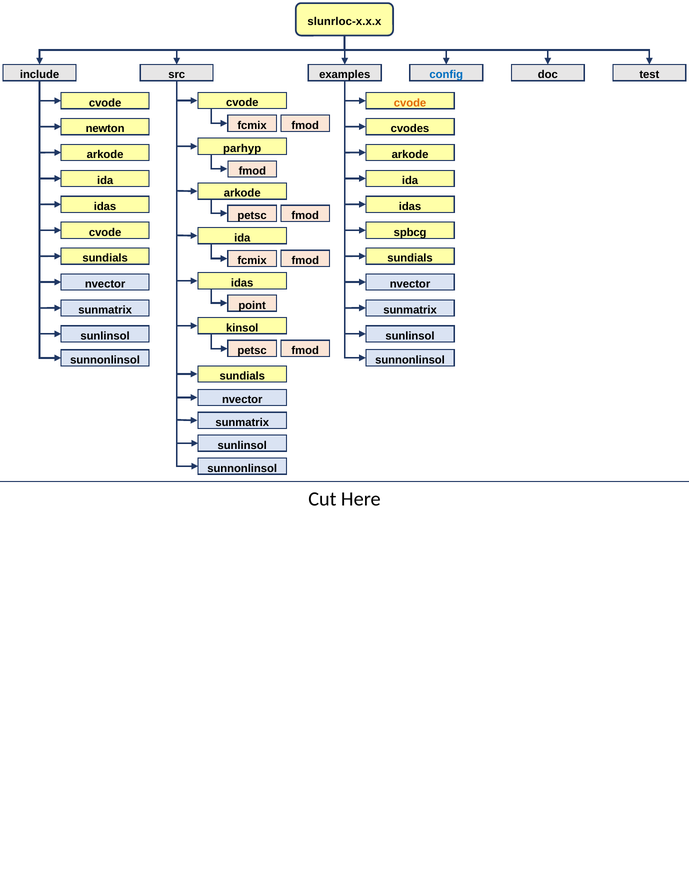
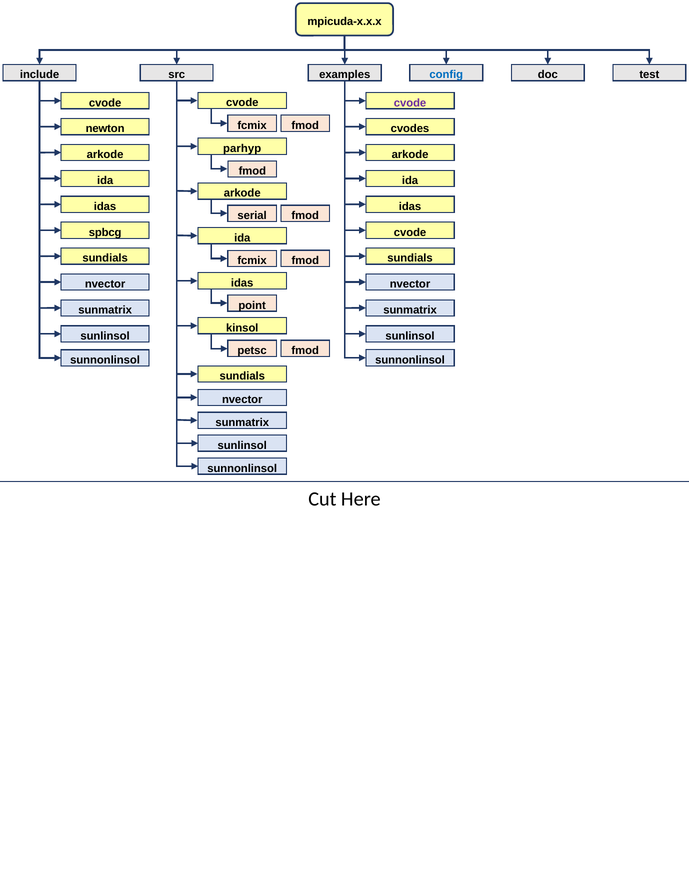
slunrloc-x.x.x: slunrloc-x.x.x -> mpicuda-x.x.x (344, 21)
cvode colour: orange -> purple (410, 103)
petsc: petsc -> serial (252, 215)
cvode: cvode -> spbcg (105, 232)
spbcg: spbcg -> cvode (410, 232)
